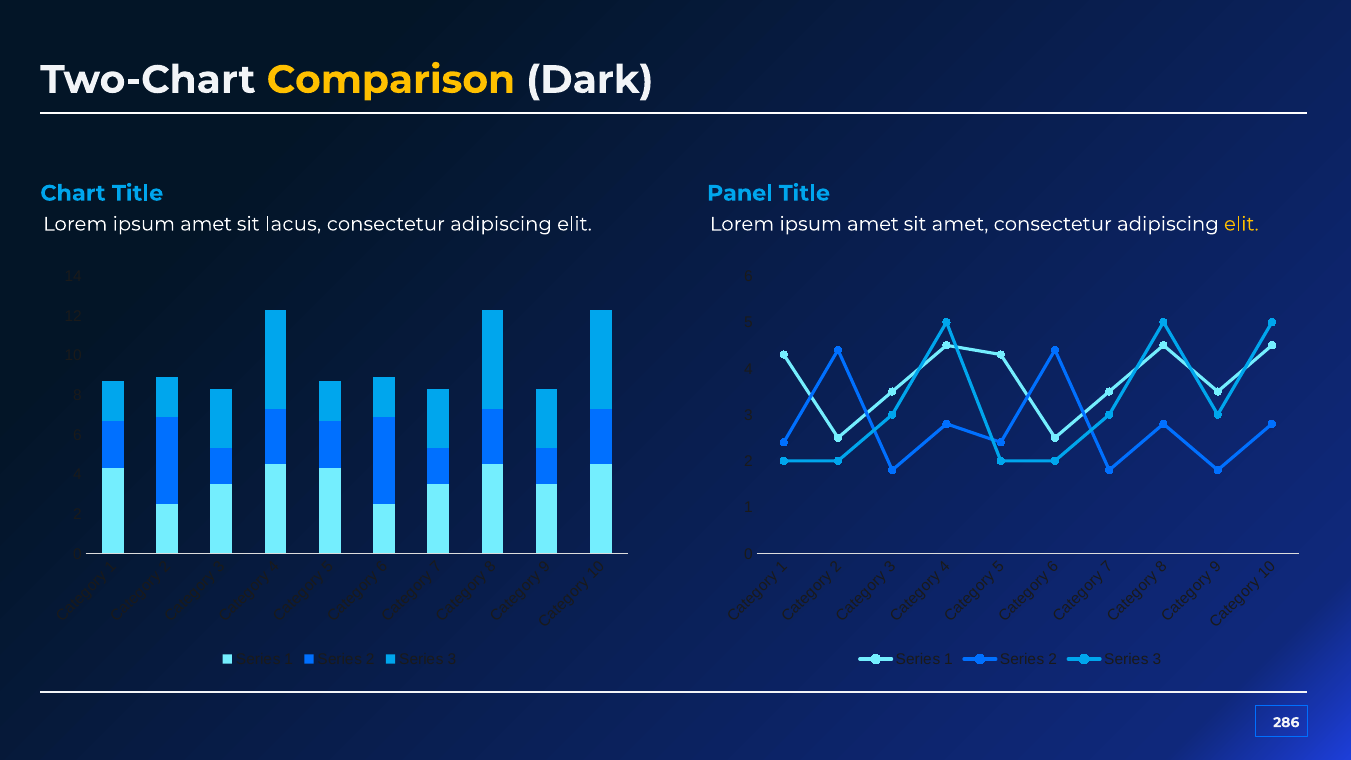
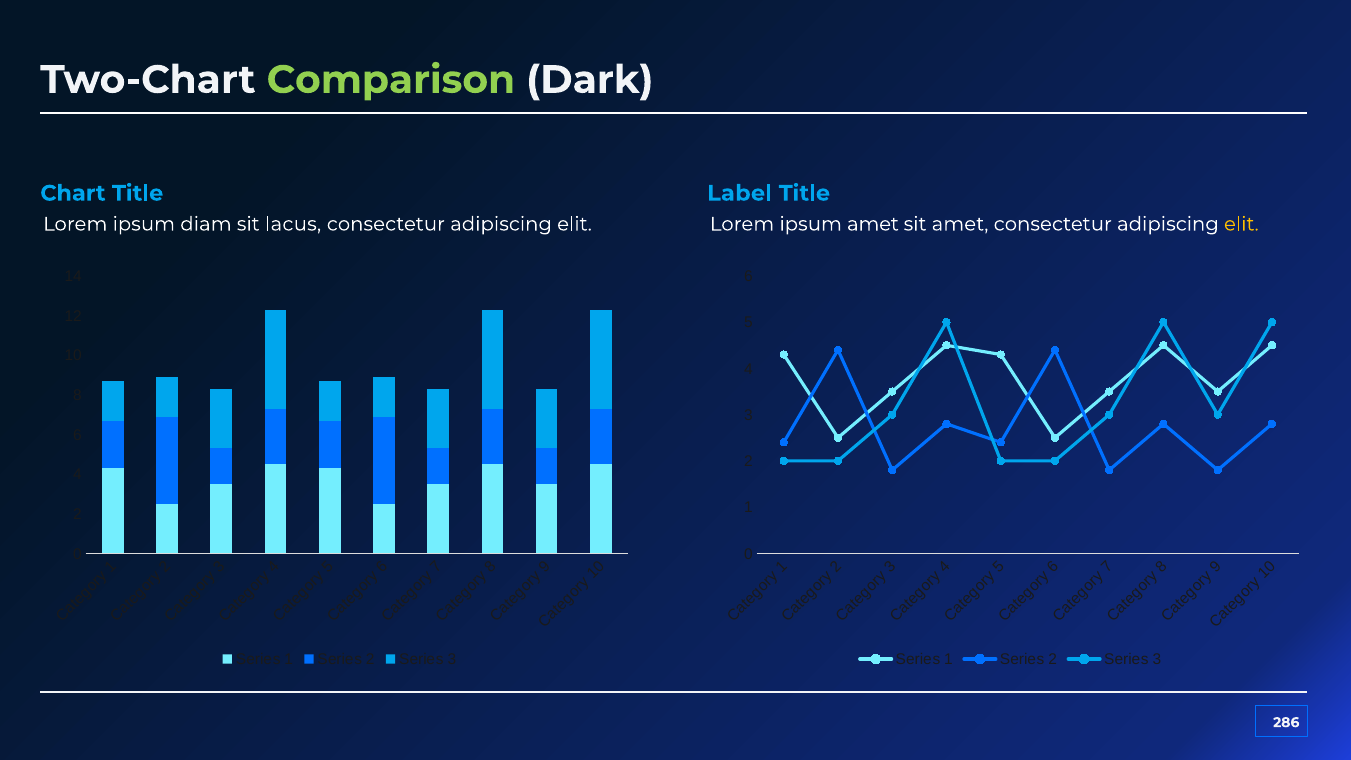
Comparison colour: yellow -> light green (391, 80)
Panel: Panel -> Label (740, 193)
amet: amet -> diam (206, 224)
